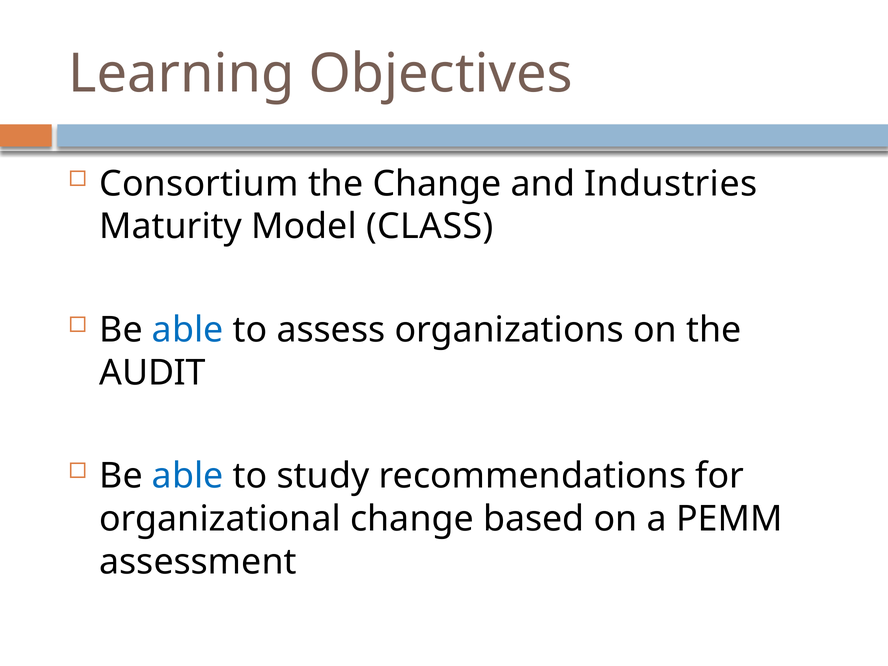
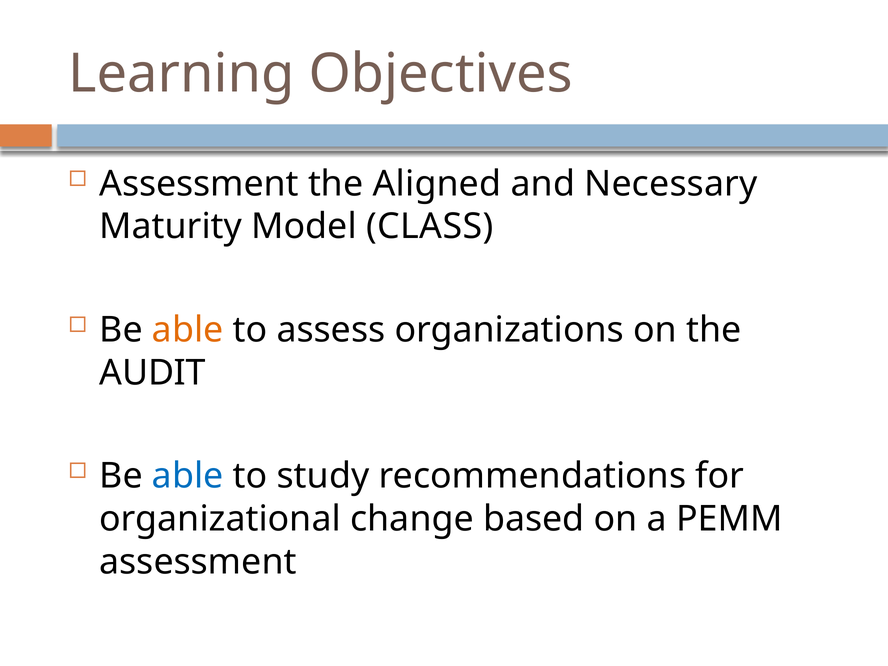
Consortium: Consortium -> Assessment (199, 184)
the Change: Change -> Aligned (437, 184)
Industries: Industries -> Necessary (671, 184)
able colour: blue -> orange (188, 330)
